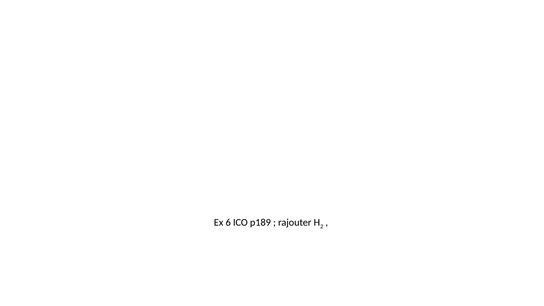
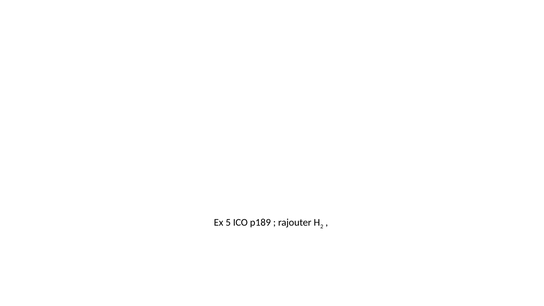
6: 6 -> 5 (228, 223)
